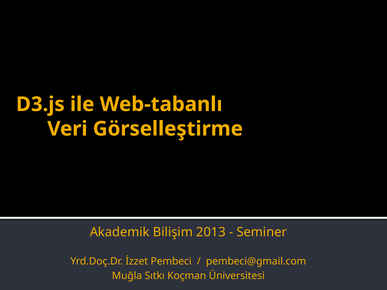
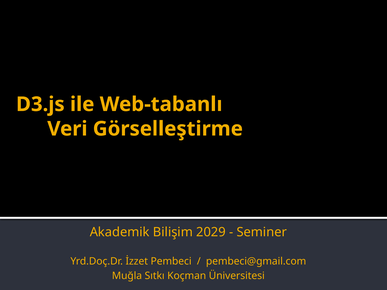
2013: 2013 -> 2029 (211, 232)
